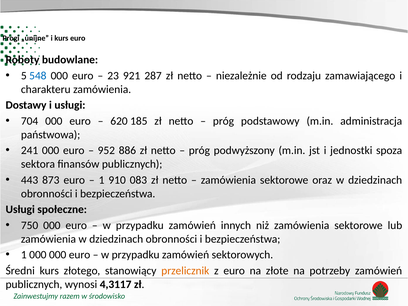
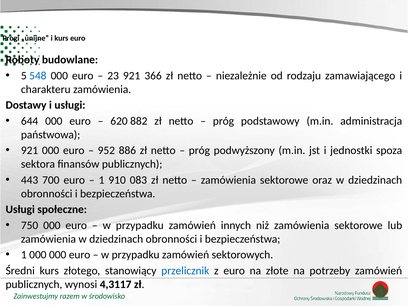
287: 287 -> 366 (153, 76)
704: 704 -> 644 (30, 121)
185: 185 -> 882 (139, 121)
241: 241 -> 921 (30, 151)
873: 873 -> 700 (51, 180)
przelicznik colour: orange -> blue (185, 271)
